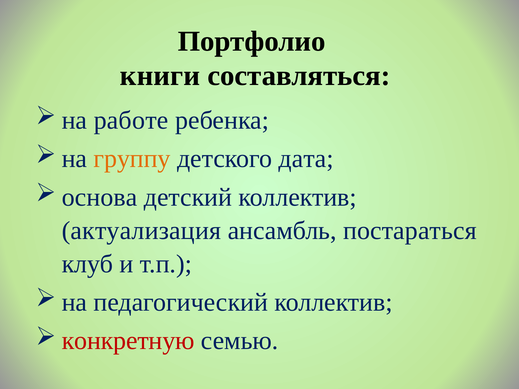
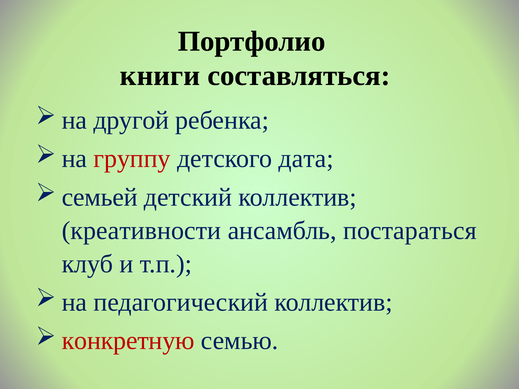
работе: работе -> другой (131, 120)
группу colour: orange -> red (132, 159)
основа: основа -> семьей (100, 197)
актуализация: актуализация -> креативности (141, 231)
